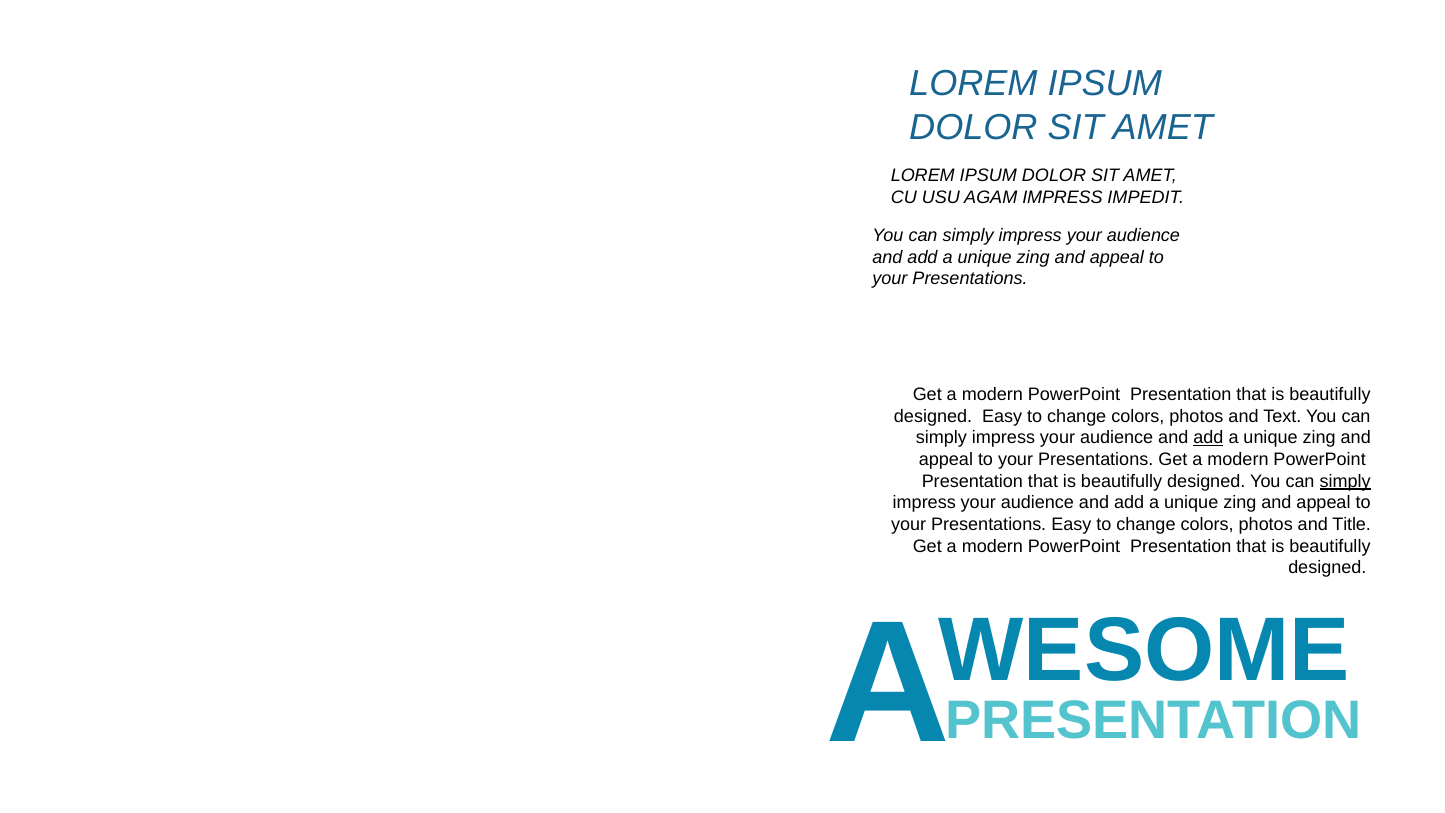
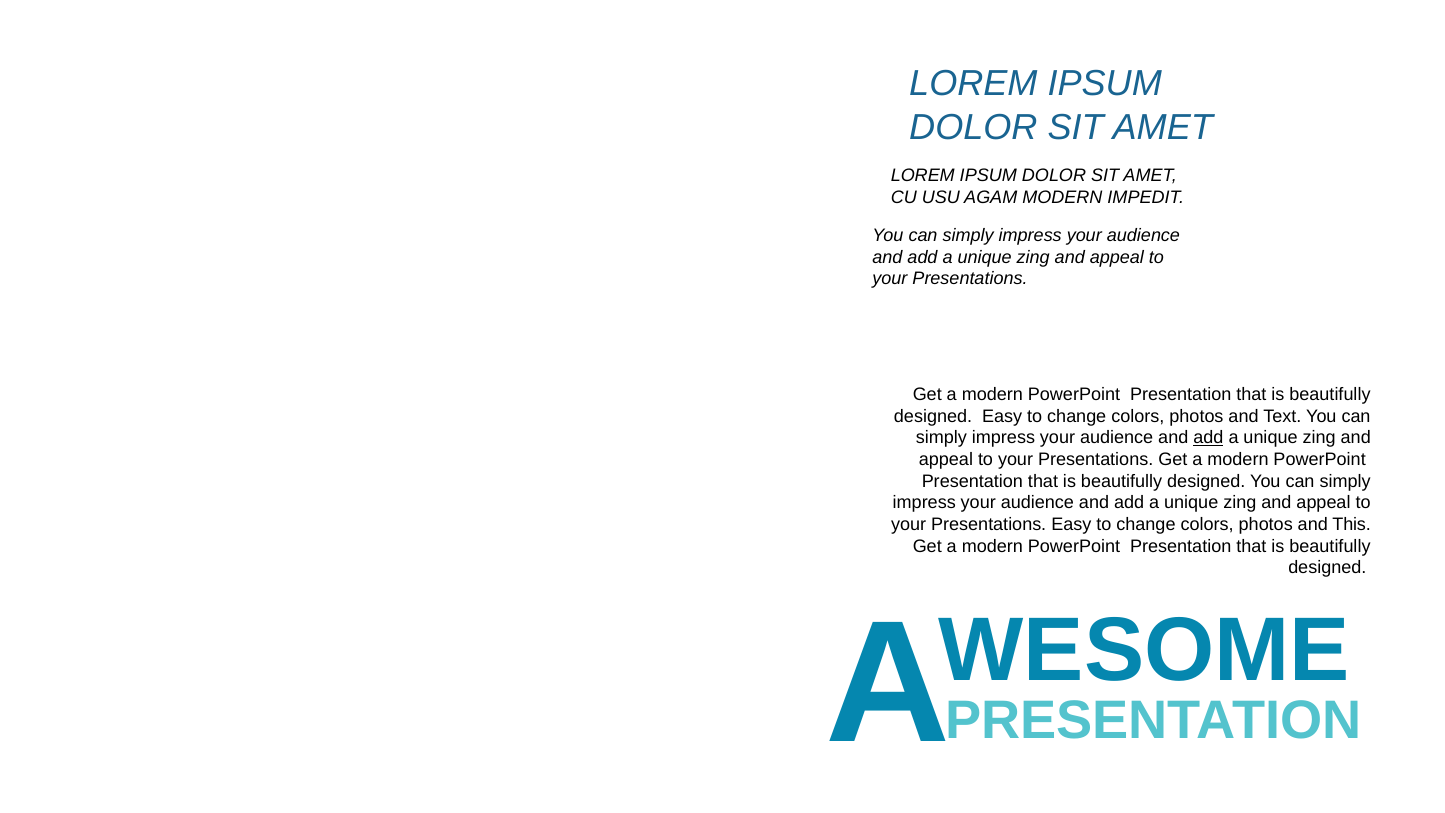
AGAM IMPRESS: IMPRESS -> MODERN (1062, 197)
simply underline: present -> none (1345, 481)
Title: Title -> This (1352, 524)
